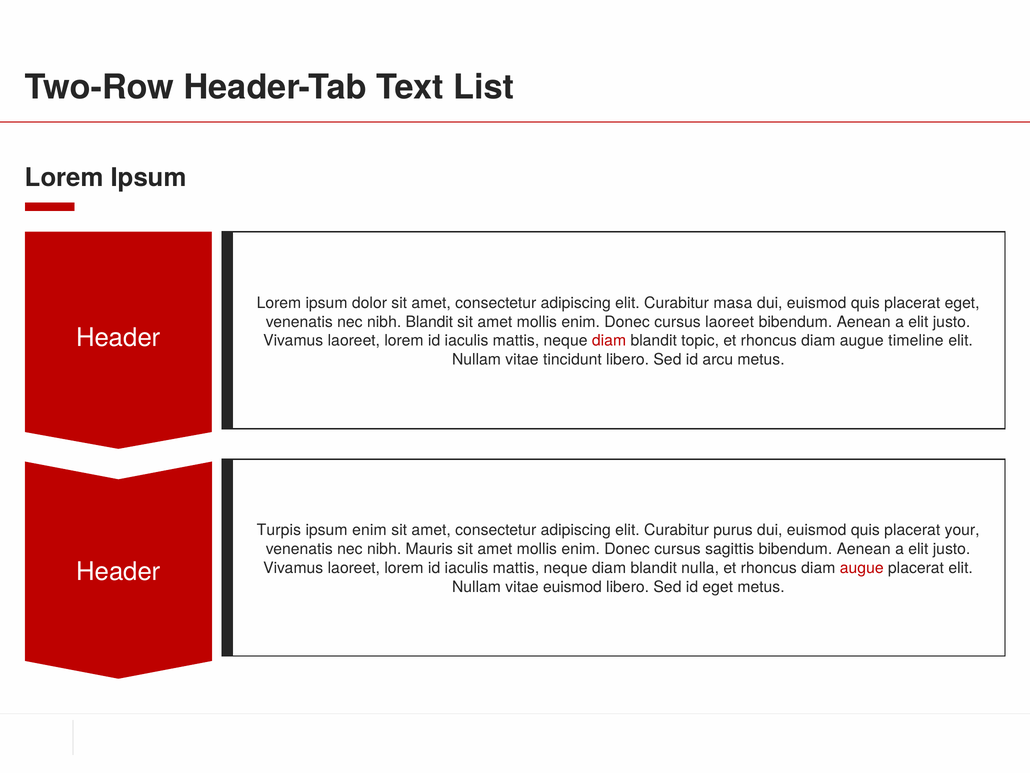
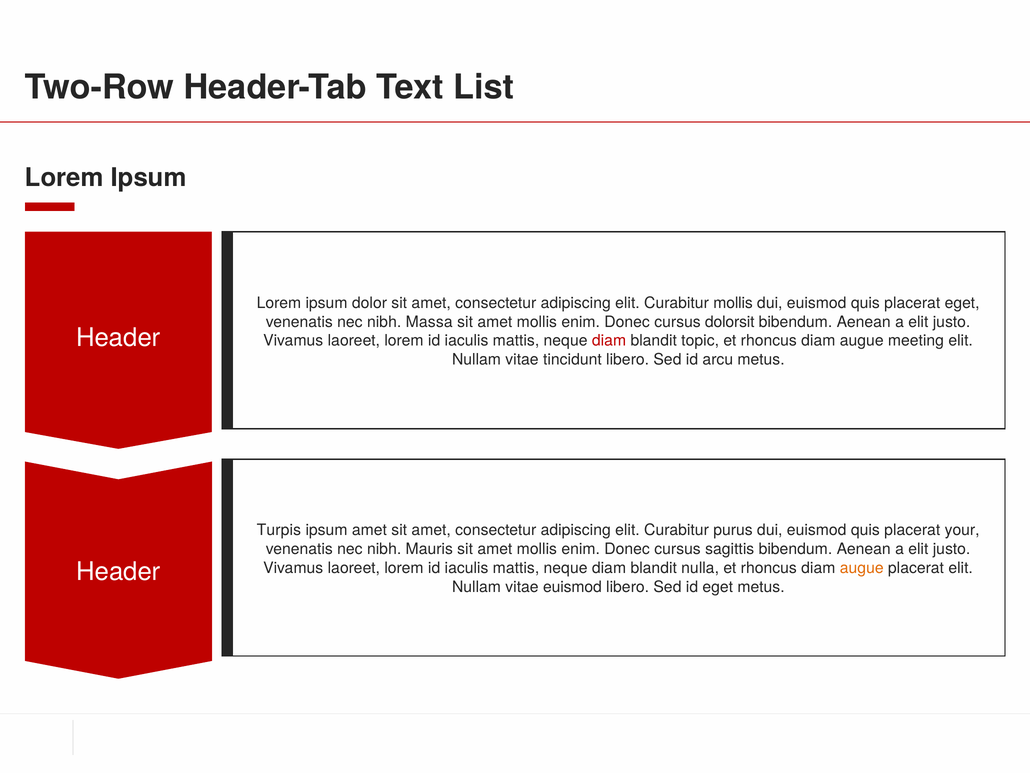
Curabitur masa: masa -> mollis (733, 303)
nibh Blandit: Blandit -> Massa (429, 322)
cursus laoreet: laoreet -> dolorsit (730, 322)
timeline: timeline -> meeting (916, 341)
ipsum enim: enim -> amet (369, 530)
augue colour: red -> orange (862, 568)
